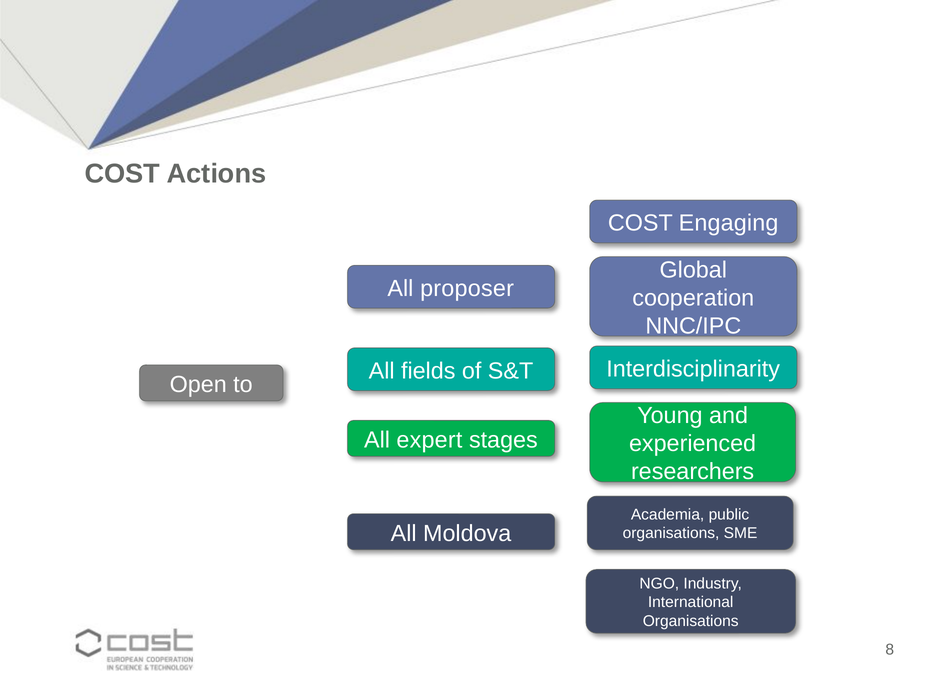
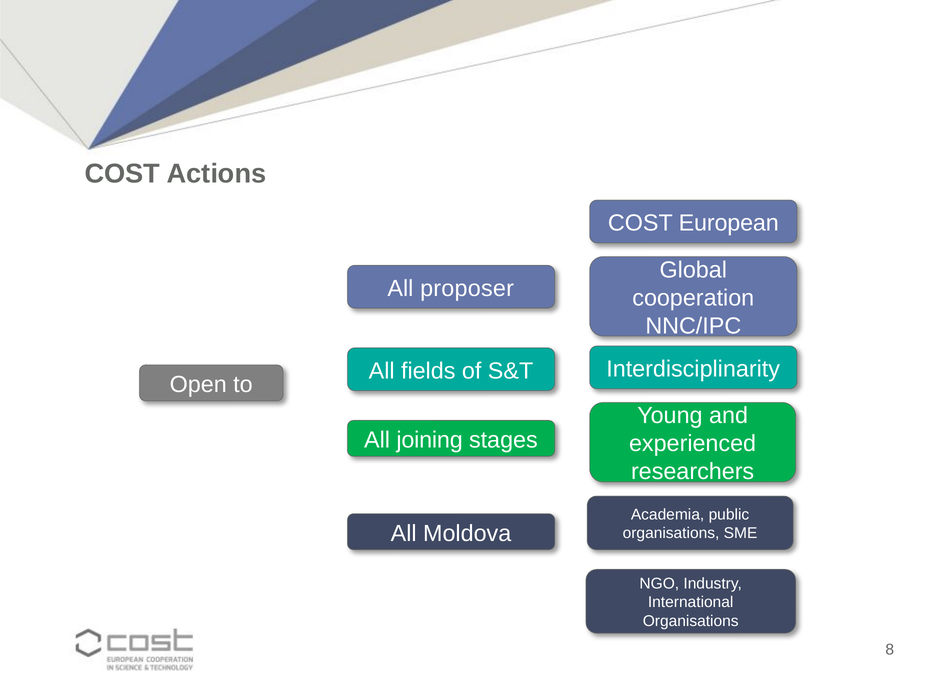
Engaging: Engaging -> European (729, 223)
expert: expert -> joining (430, 440)
